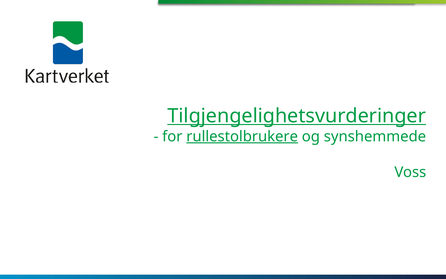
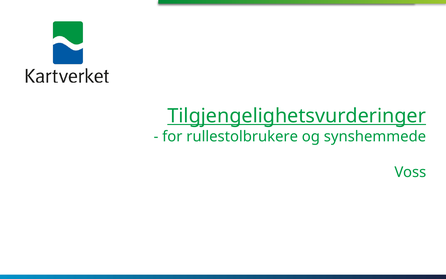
rullestolbrukere underline: present -> none (242, 136)
